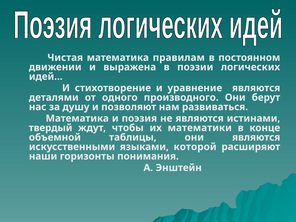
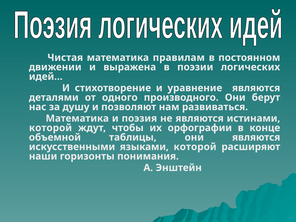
твердый: твердый -> которой (50, 128)
математики: математики -> орфографии (200, 128)
